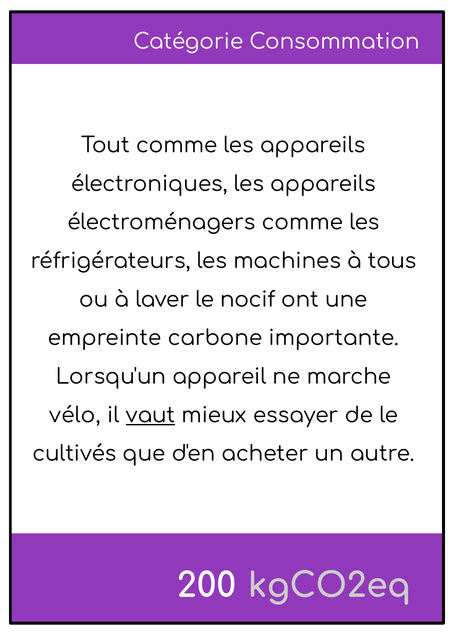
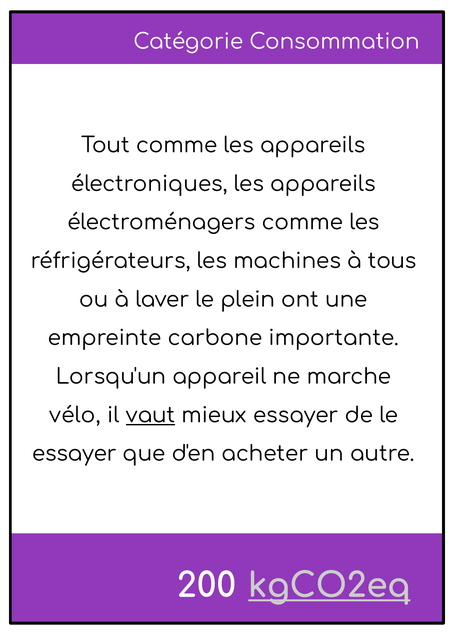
nocif: nocif -> plein (248, 300)
cultivés: cultivés -> essayer (74, 454)
kgCO2eq underline: none -> present (329, 586)
